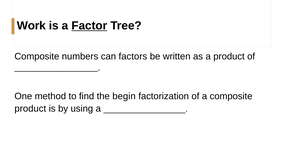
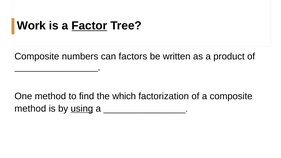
begin: begin -> which (124, 96)
product: product -> method (30, 109)
using underline: none -> present (82, 109)
